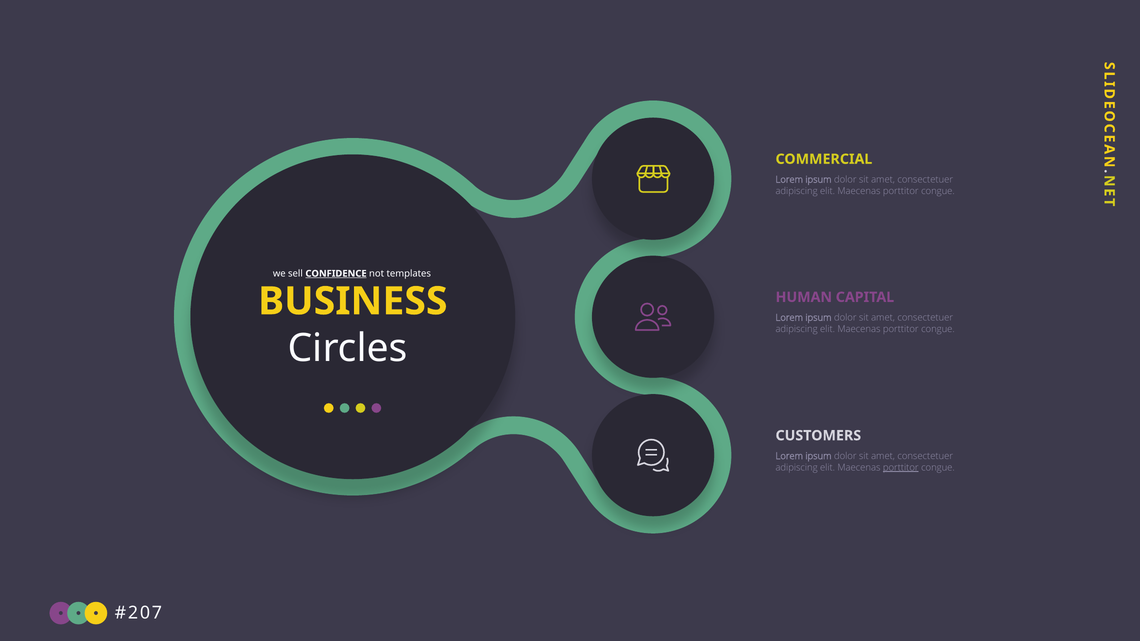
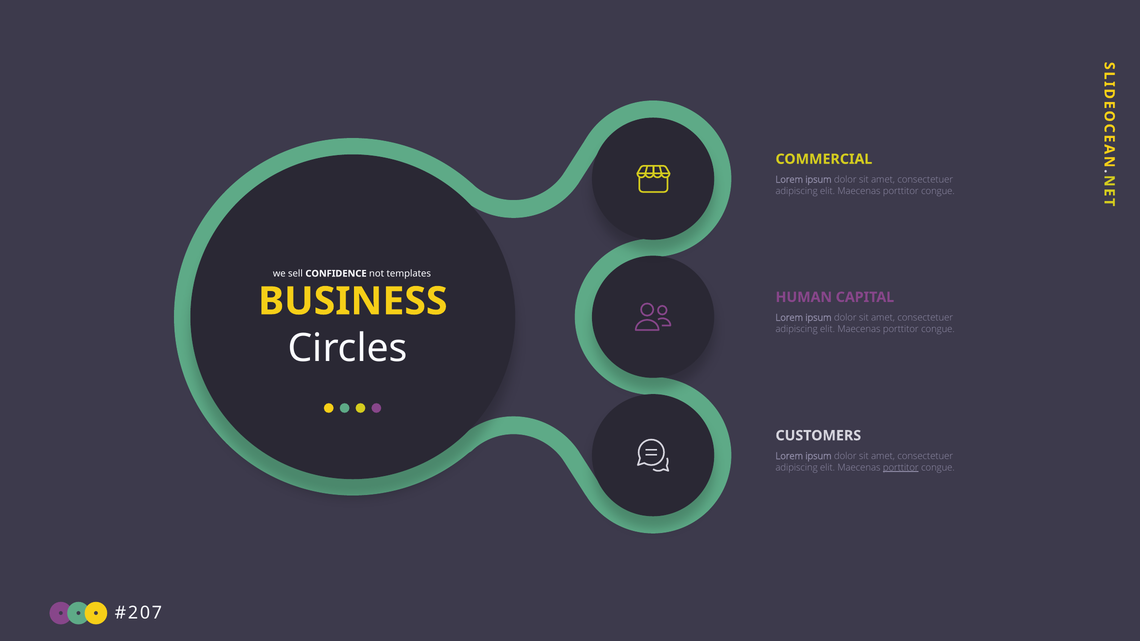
CONFIDENCE underline: present -> none (336, 274)
